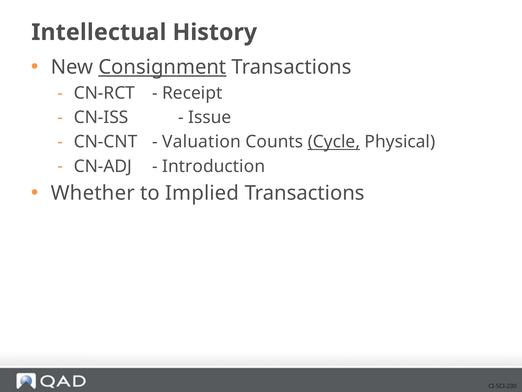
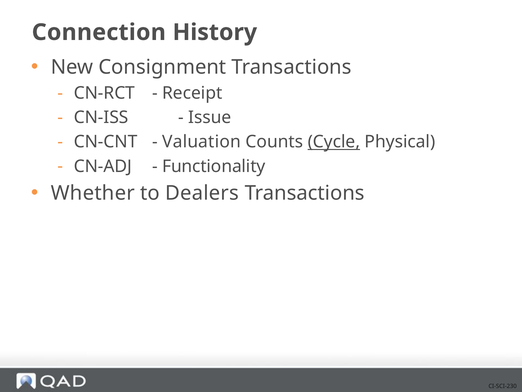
Intellectual: Intellectual -> Connection (99, 32)
Consignment underline: present -> none (162, 67)
Introduction: Introduction -> Functionality (214, 166)
Implied: Implied -> Dealers (202, 193)
